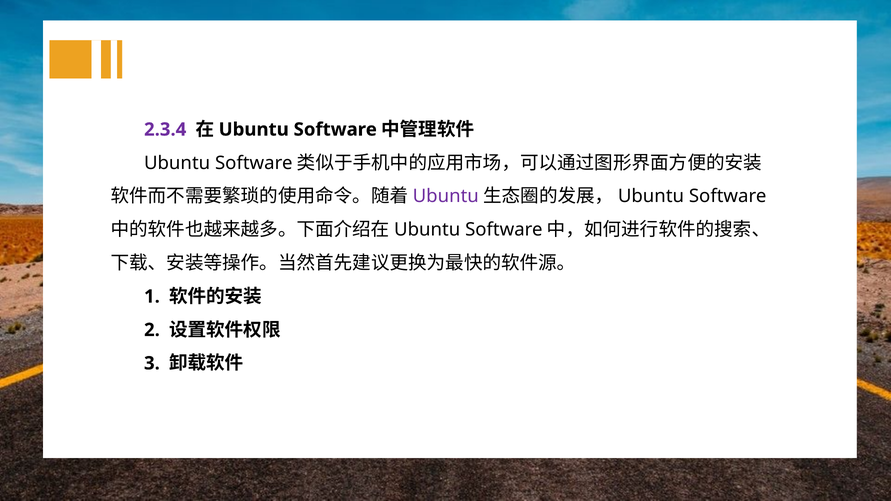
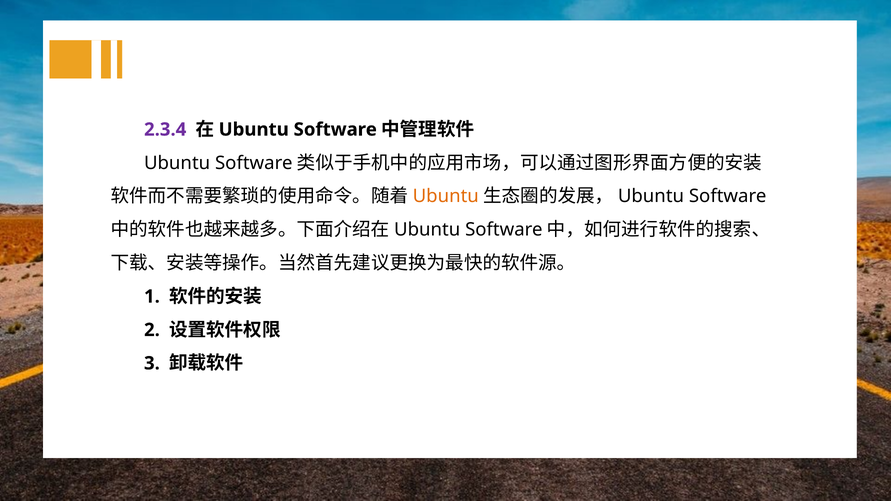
Ubuntu colour: purple -> orange (446, 196)
